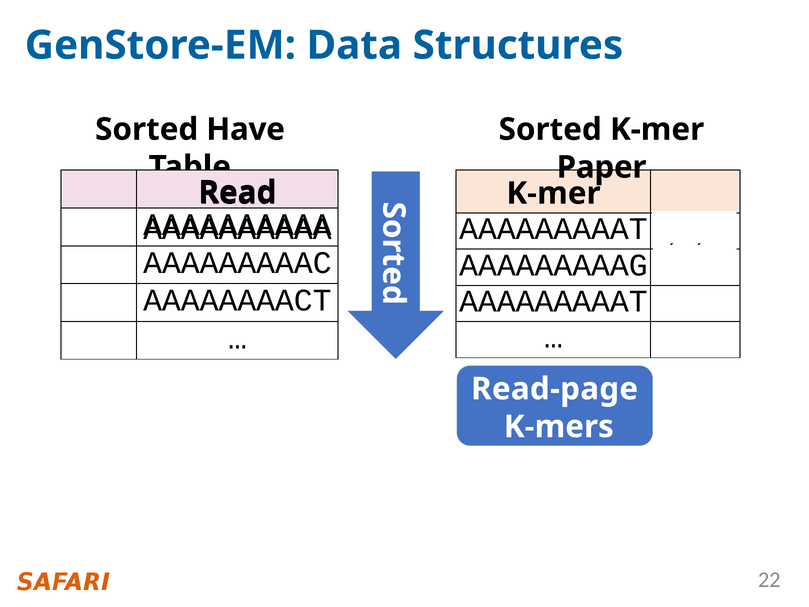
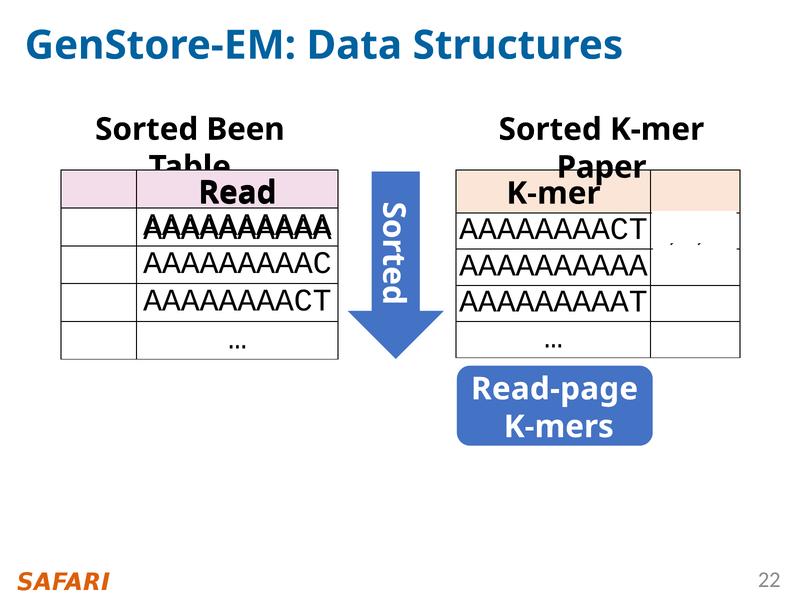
Have: Have -> Been (246, 129)
AAAAAAAAAT: AAAAAAAAAT -> AAAAAAAACT (553, 229)
AAAAAAAAAG: AAAAAAAAAG -> AAAAAAAAAA (553, 265)
